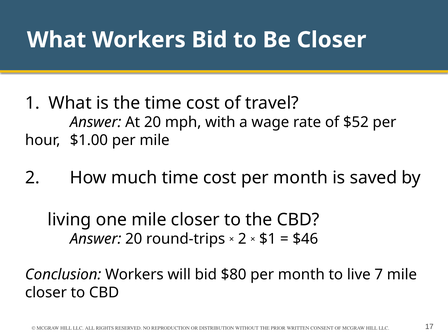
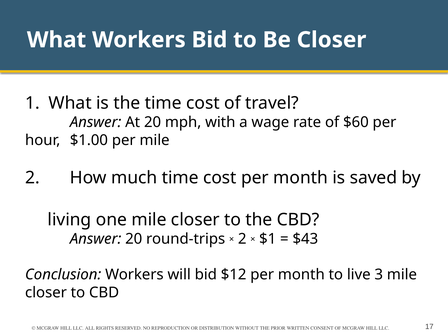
$52: $52 -> $60 (356, 122)
$46: $46 -> $43 (305, 239)
$80: $80 -> $12 (234, 275)
7: 7 -> 3 (379, 275)
